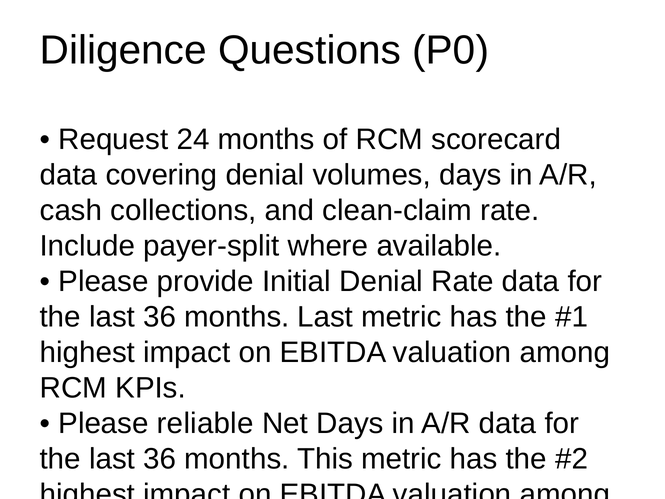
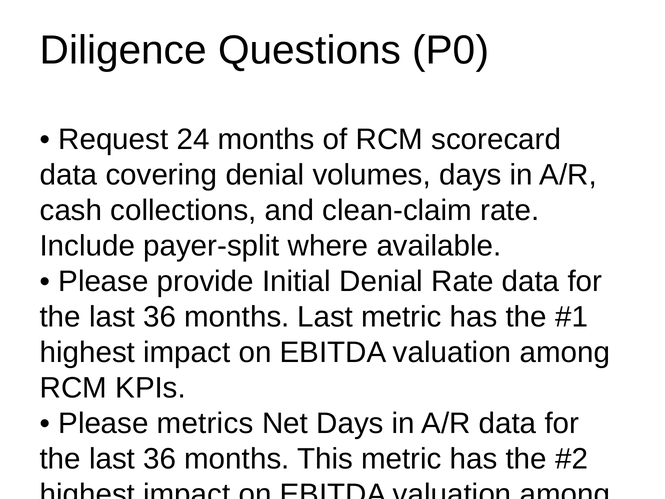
reliable: reliable -> metrics (205, 423)
